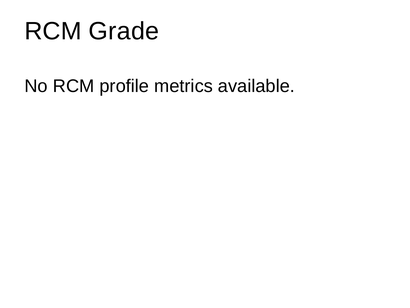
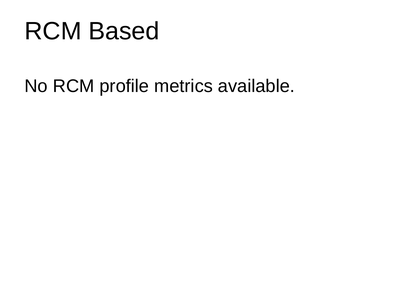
Grade: Grade -> Based (124, 31)
